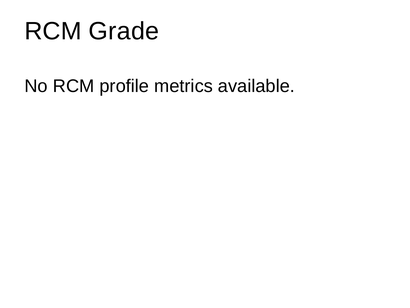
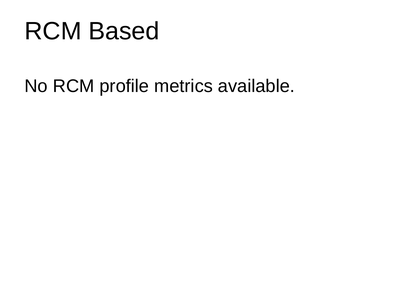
Grade: Grade -> Based (124, 31)
